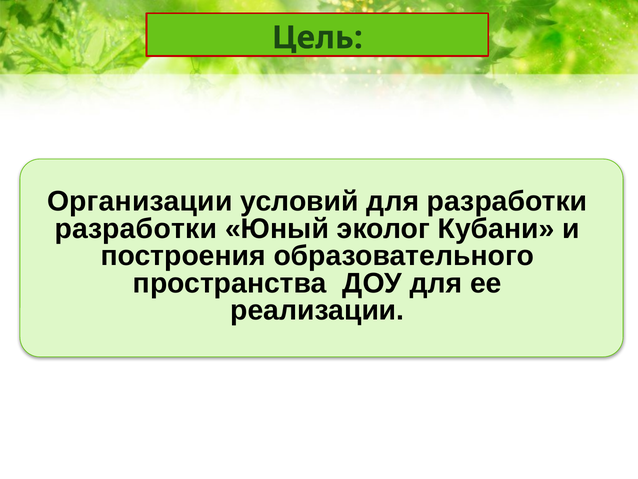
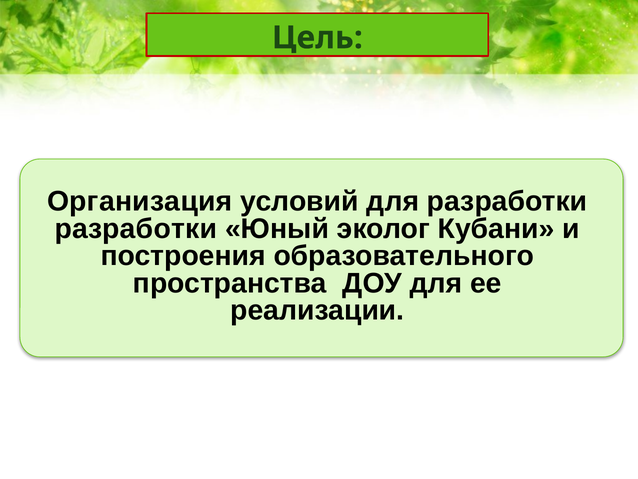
Организации: Организации -> Организация (140, 201)
